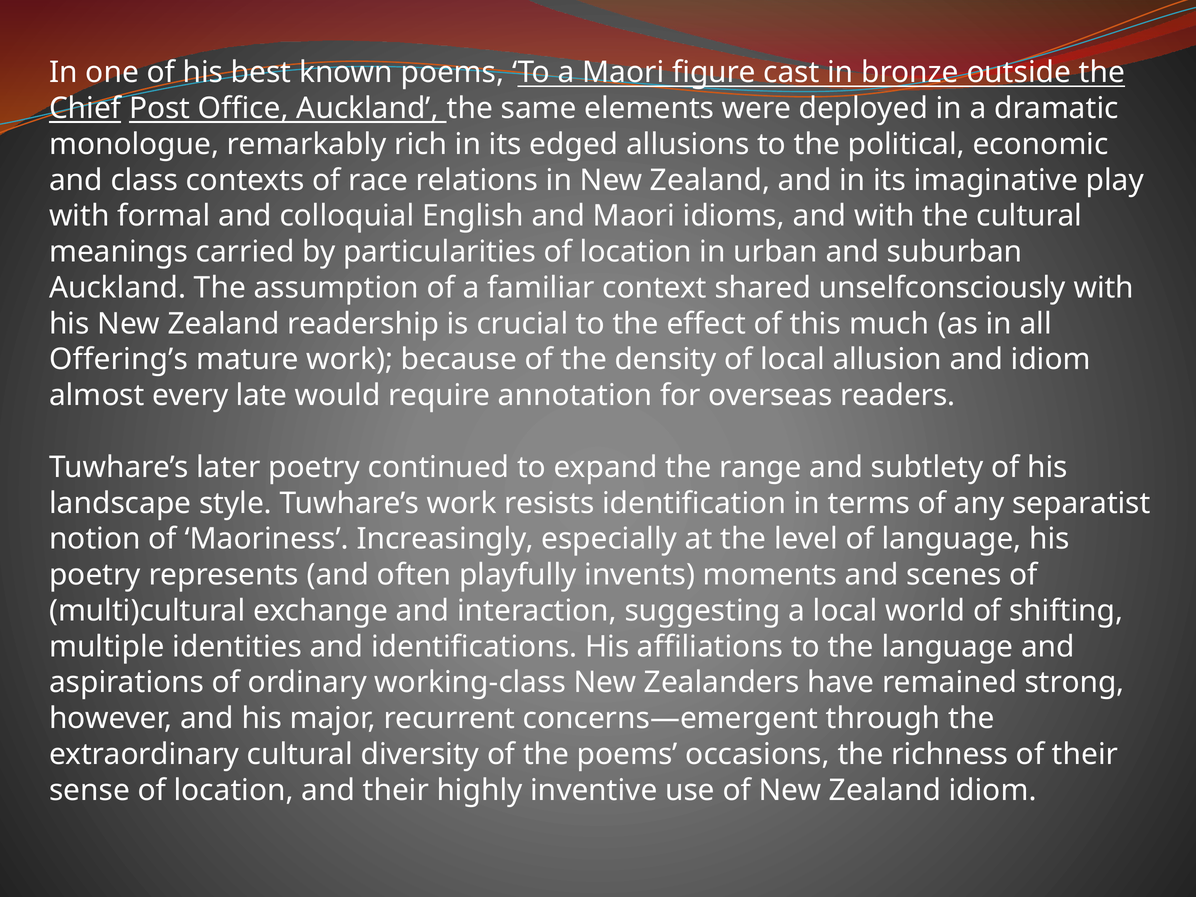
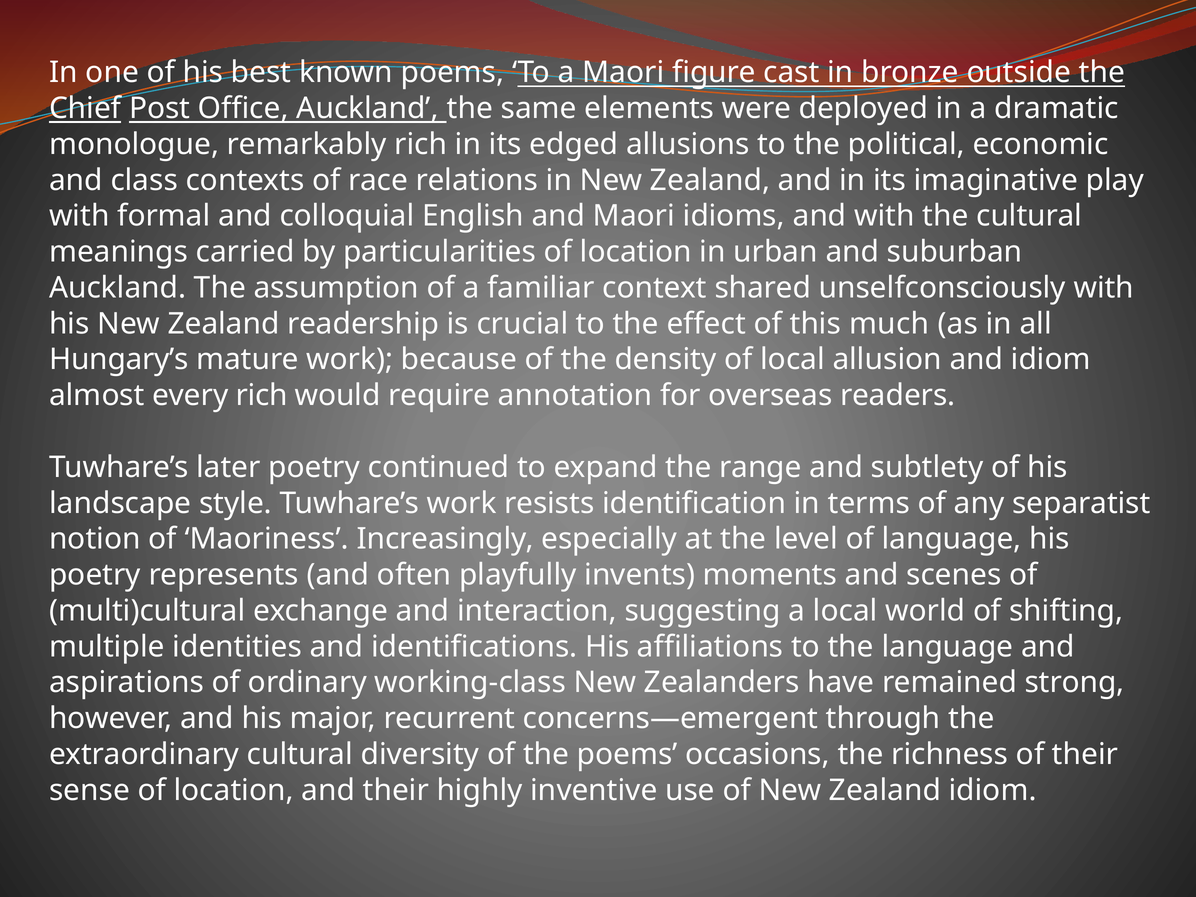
Offering’s: Offering’s -> Hungary’s (119, 360)
every late: late -> rich (262, 396)
